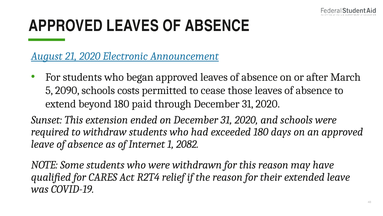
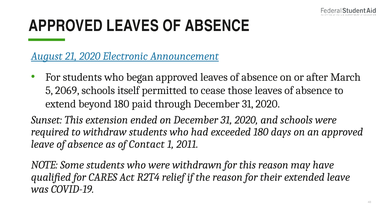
2090: 2090 -> 2069 (67, 90)
costs: costs -> itself (128, 90)
Internet: Internet -> Contact (147, 144)
2082: 2082 -> 2011 (187, 144)
